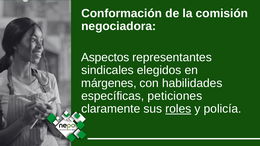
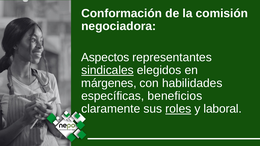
sindicales underline: none -> present (107, 70)
peticiones: peticiones -> beneficios (175, 96)
policía: policía -> laboral (223, 109)
